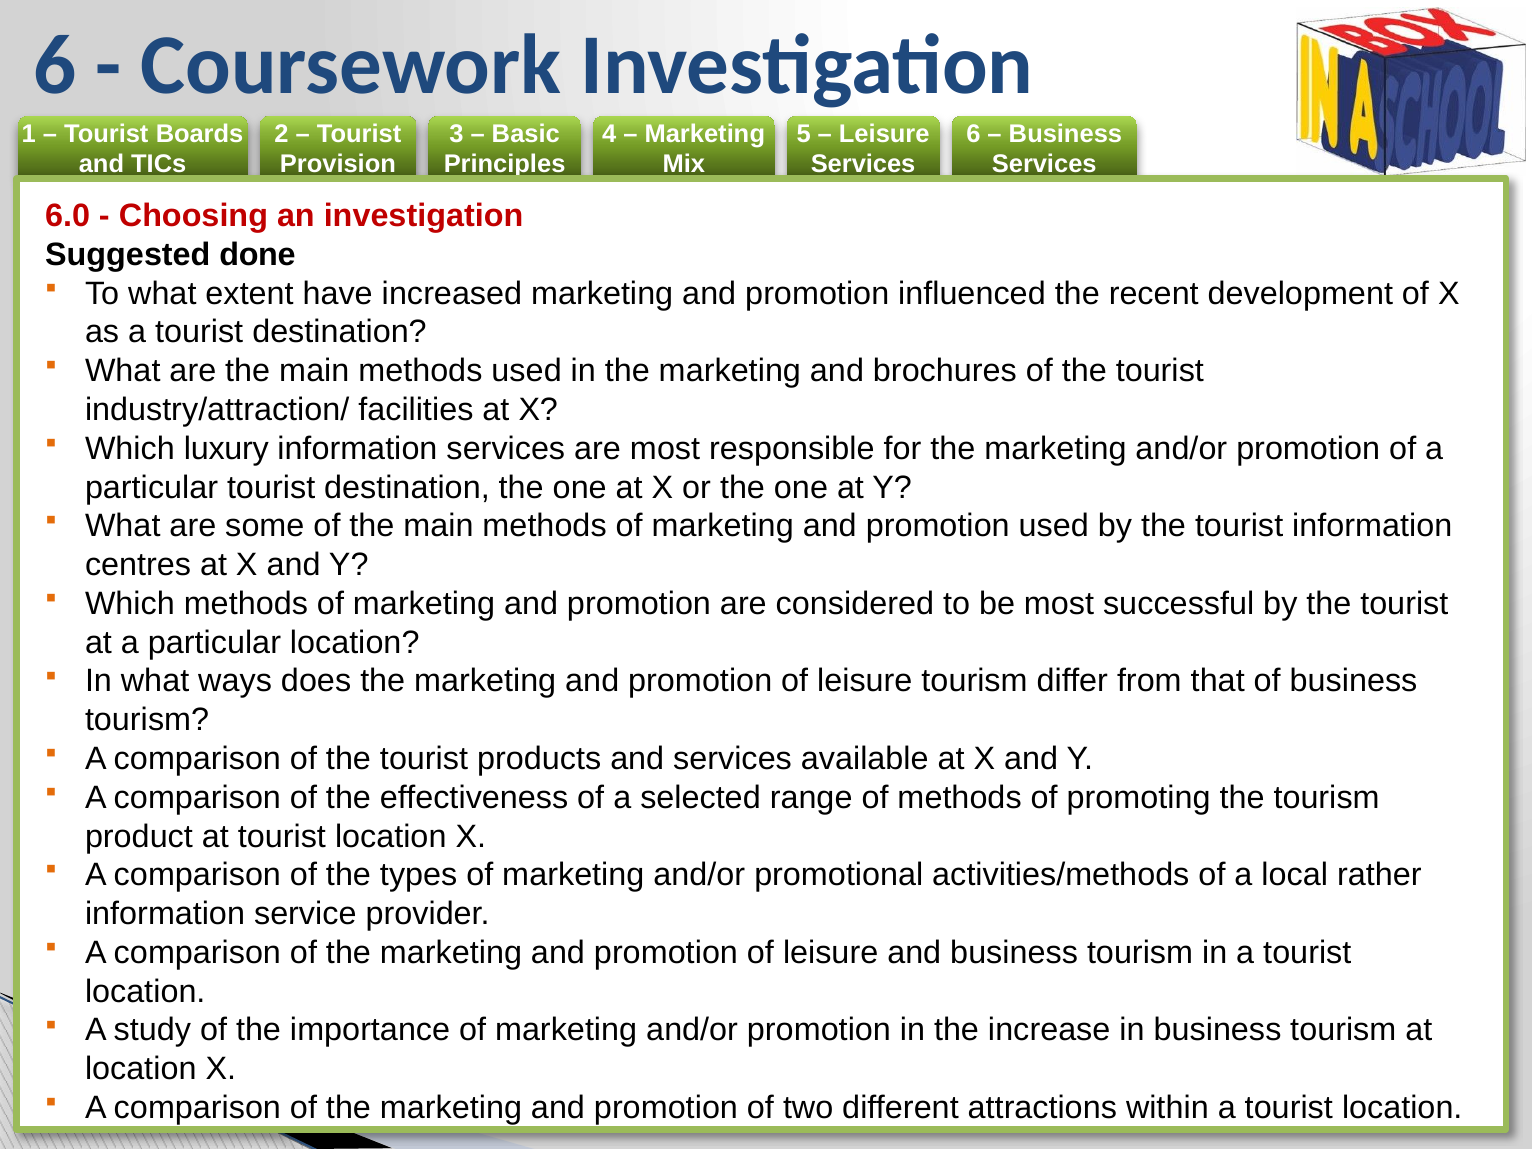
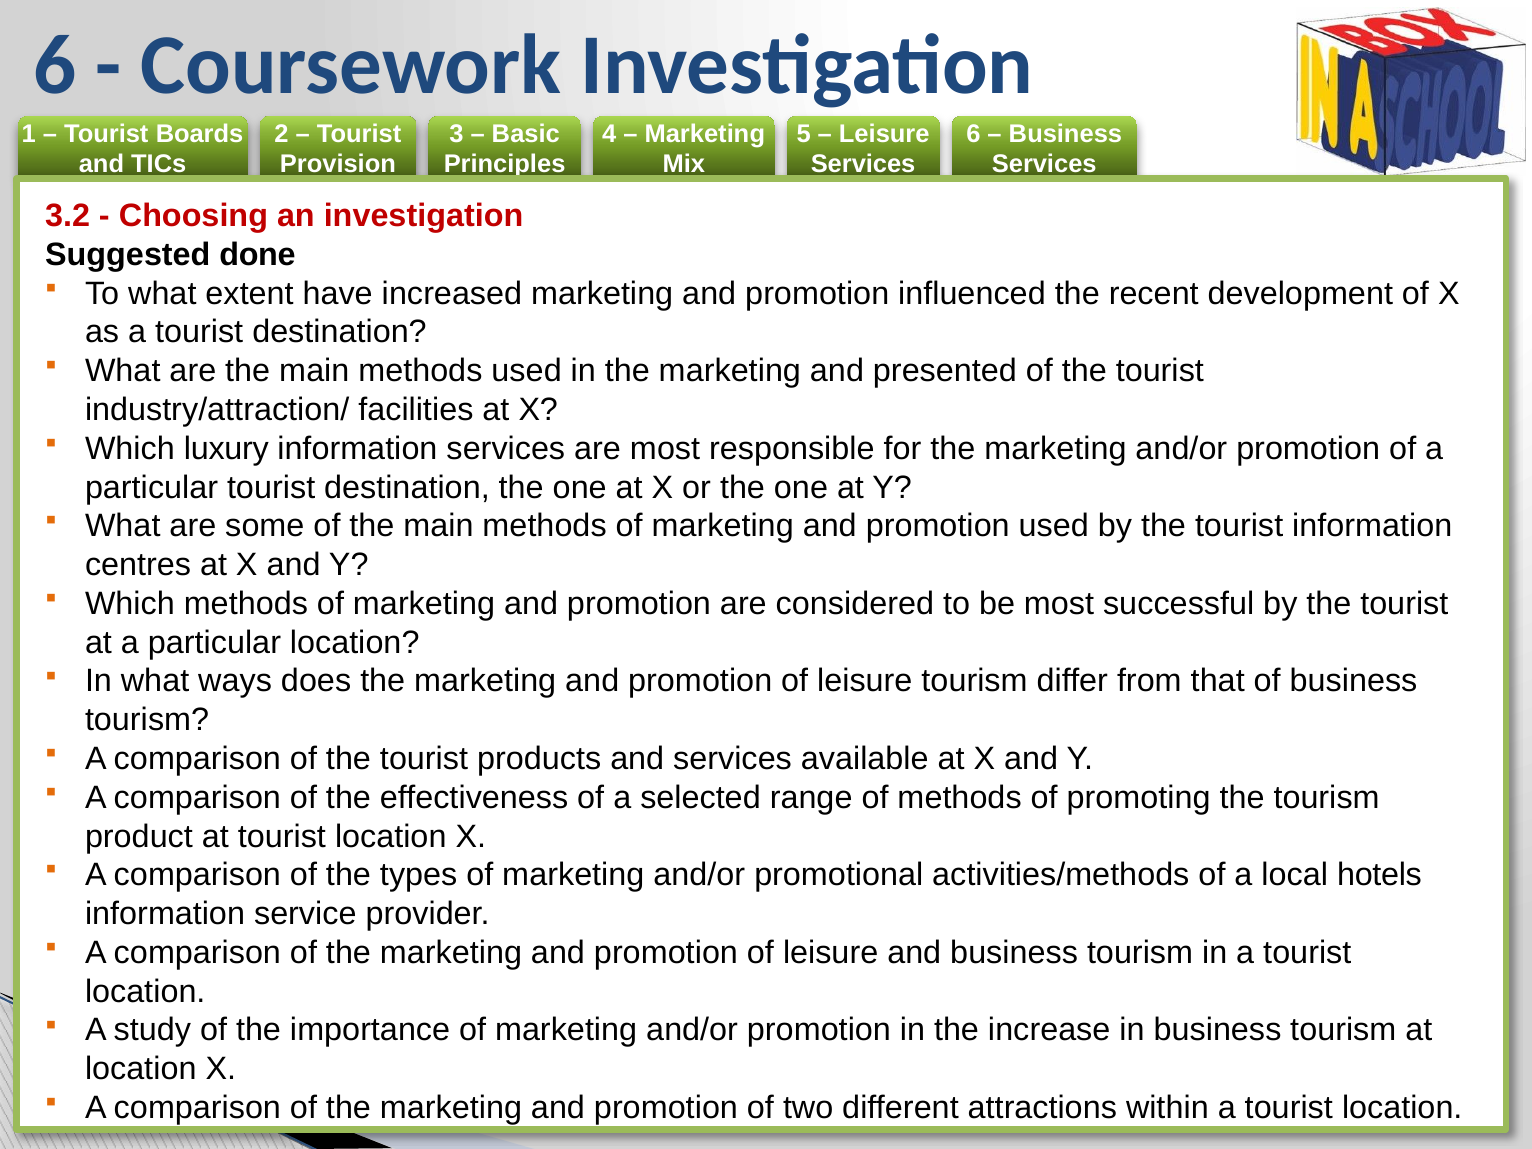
6.0: 6.0 -> 3.2 (68, 216)
brochures: brochures -> presented (945, 371)
rather: rather -> hotels (1379, 875)
